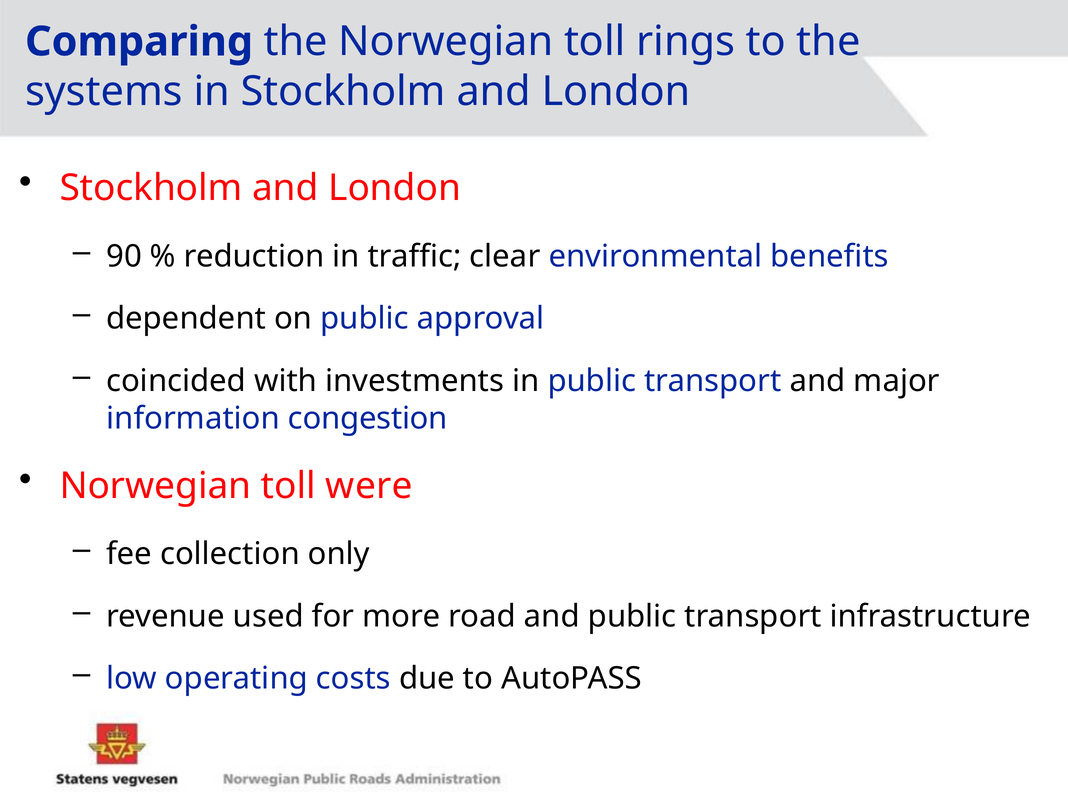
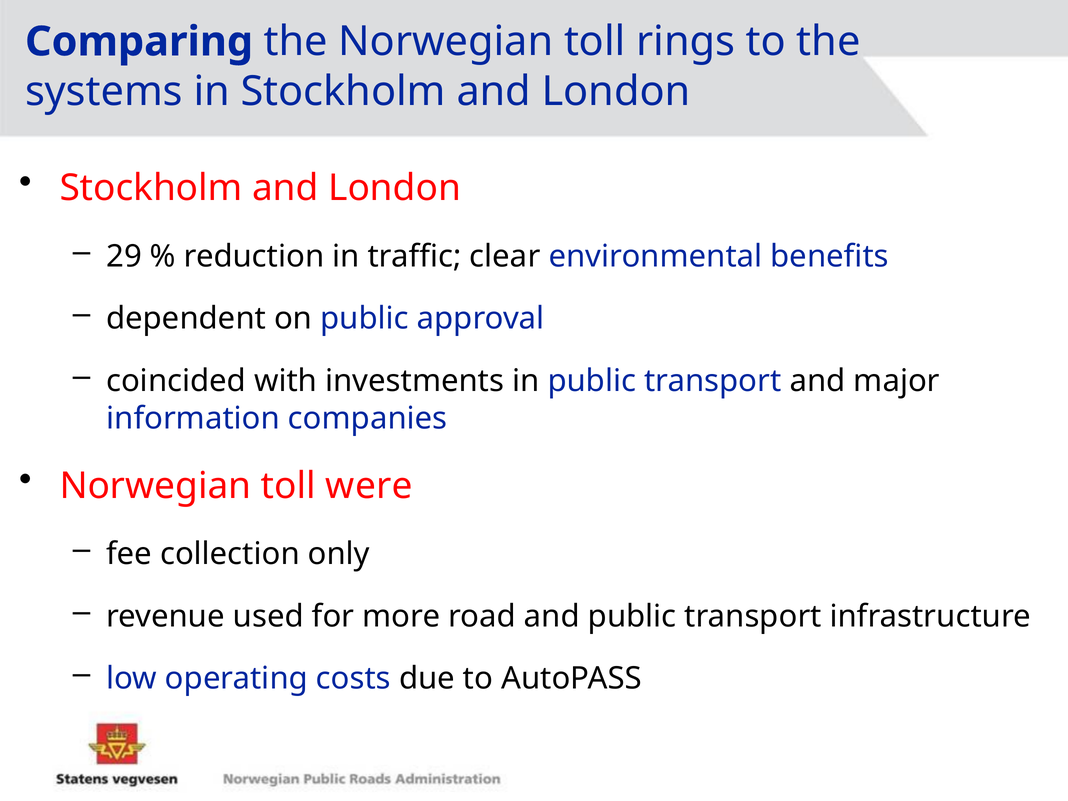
90: 90 -> 29 (124, 256)
congestion: congestion -> companies (368, 418)
